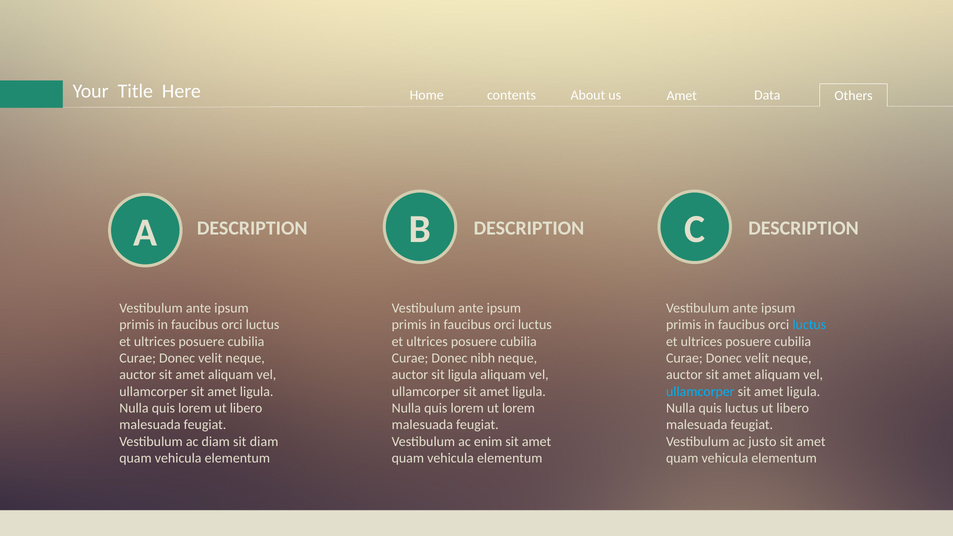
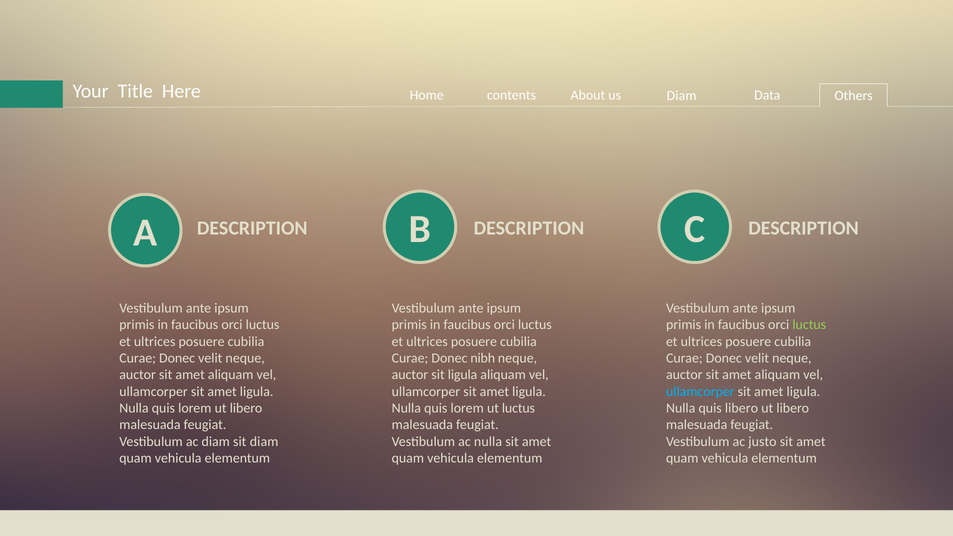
us Amet: Amet -> Diam (682, 95)
luctus colour: light blue -> light green (809, 325)
ut lorem: lorem -> luctus (518, 408)
quis luctus: luctus -> libero (742, 408)
ac enim: enim -> nulla (488, 442)
